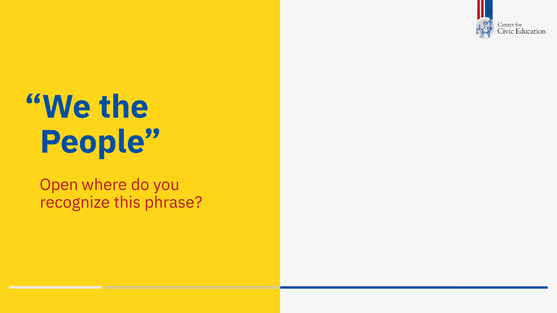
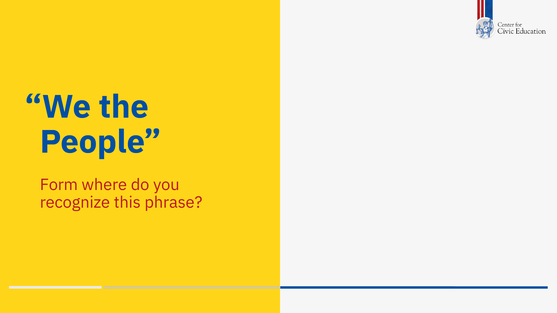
Open: Open -> Form (59, 185)
